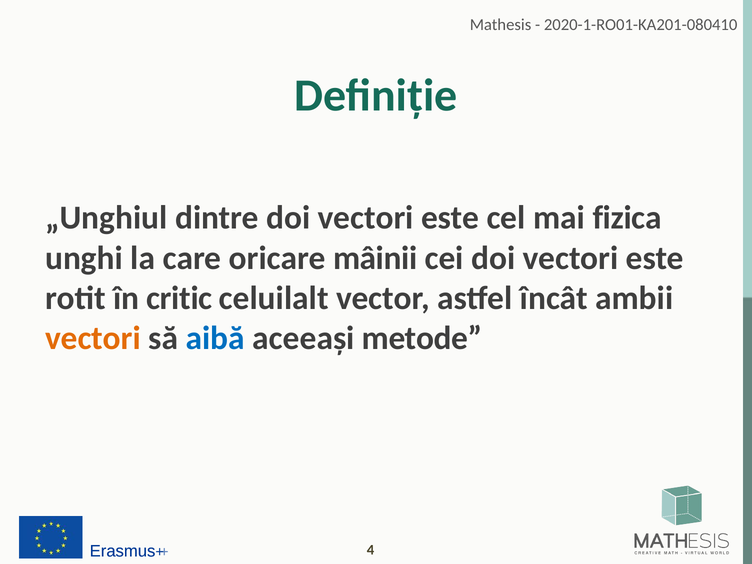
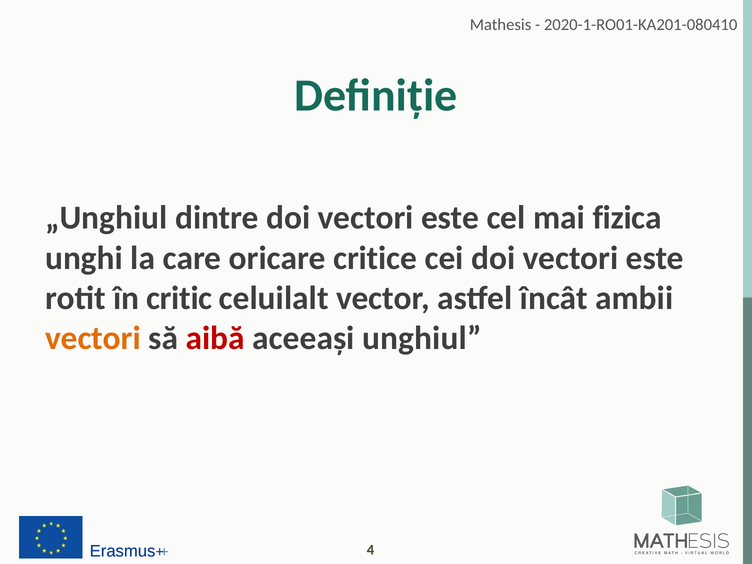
mâinii: mâinii -> critice (375, 258)
aibă colour: blue -> red (215, 338)
metode: metode -> unghiul (422, 338)
